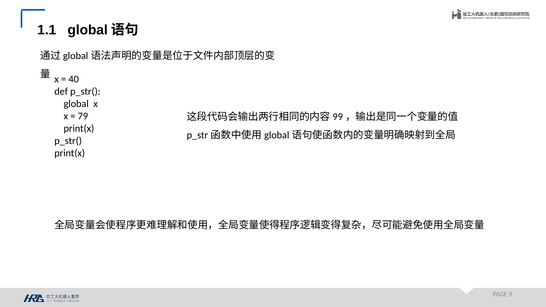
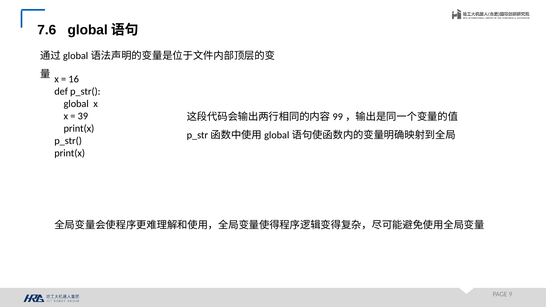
1.1: 1.1 -> 7.6 (47, 30)
40: 40 -> 16 (74, 79)
79: 79 -> 39 (83, 116)
